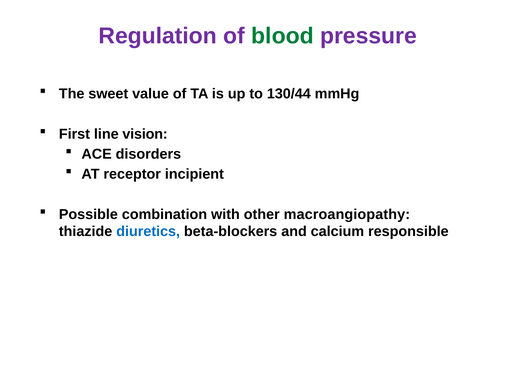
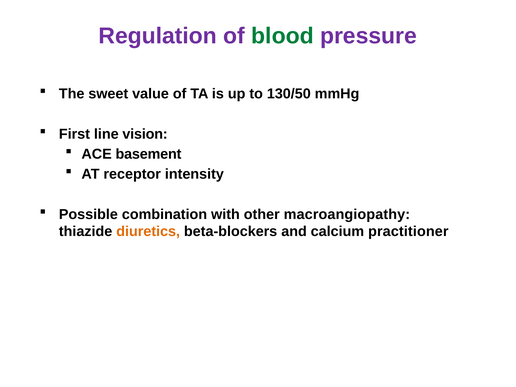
130/44: 130/44 -> 130/50 (289, 94)
disorders: disorders -> basement (148, 154)
incipient: incipient -> intensity (194, 174)
diuretics colour: blue -> orange (148, 232)
responsible: responsible -> practitioner (408, 232)
